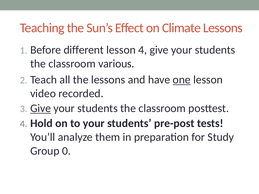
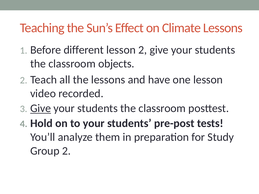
lesson 4: 4 -> 2 (143, 50)
various: various -> objects (116, 64)
one underline: present -> none (182, 80)
Group 0: 0 -> 2 (66, 151)
